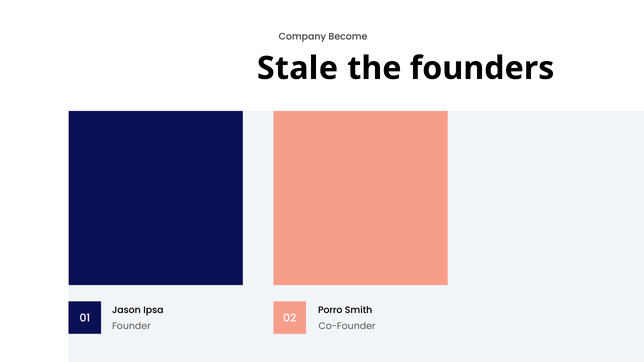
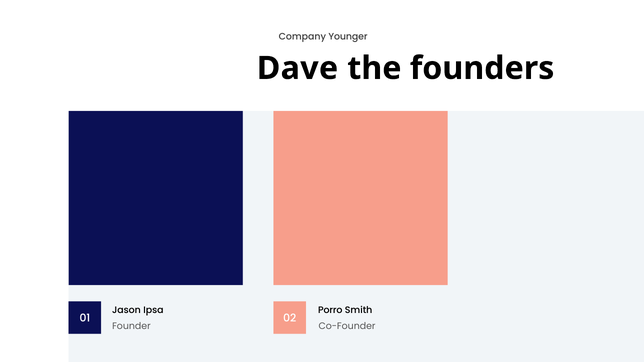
Become: Become -> Younger (348, 37)
Stale: Stale -> Dave (297, 68)
